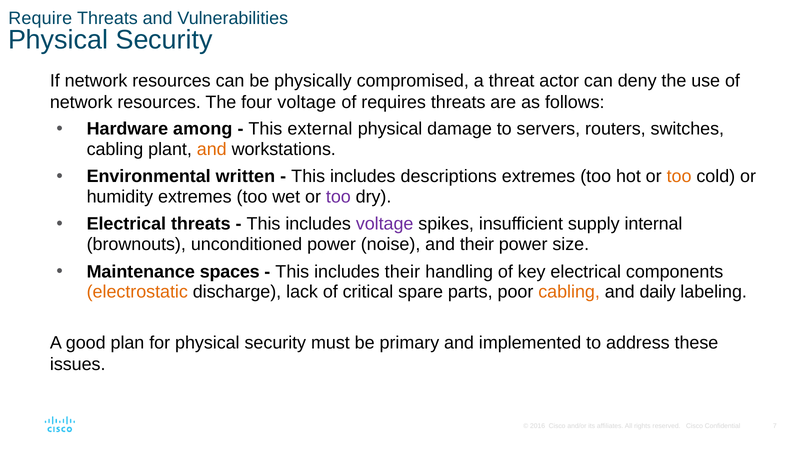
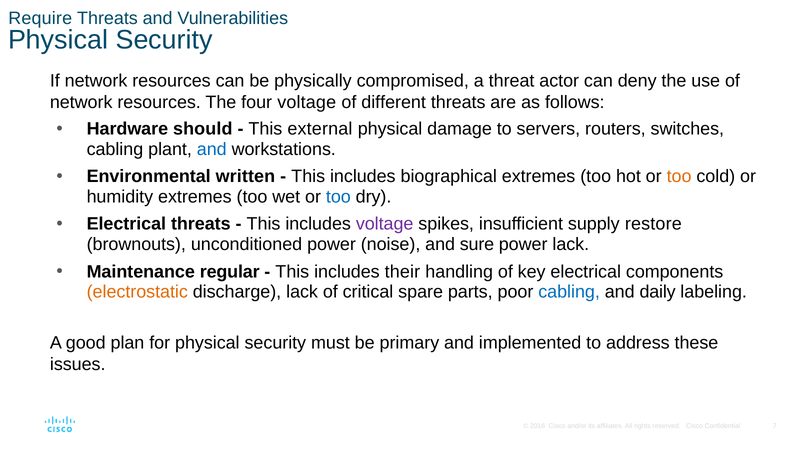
requires: requires -> different (394, 102)
among: among -> should (203, 129)
and colour: orange -> blue (212, 149)
descriptions: descriptions -> biographical (449, 176)
too colour: purple -> blue (338, 197)
internal: internal -> restore (653, 224)
and their: their -> sure (477, 244)
power size: size -> lack (571, 244)
spaces: spaces -> regular (230, 272)
cabling colour: orange -> blue (569, 292)
